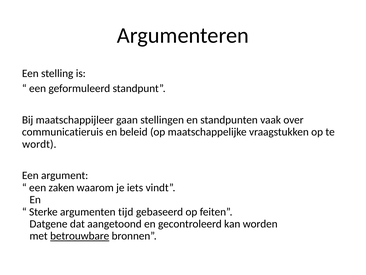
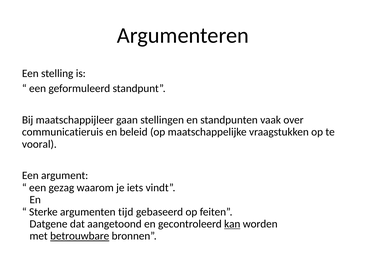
wordt: wordt -> vooral (39, 144)
zaken: zaken -> gezag (61, 187)
kan underline: none -> present (232, 224)
